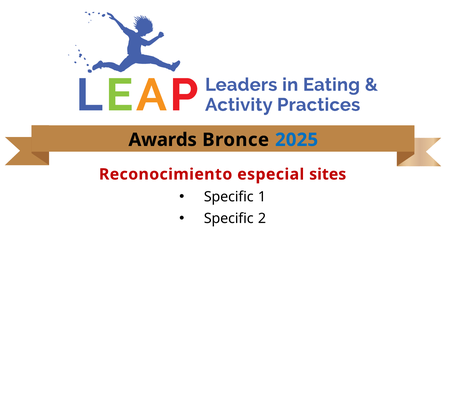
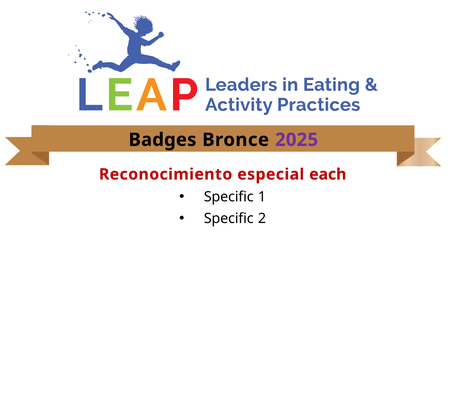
Awards: Awards -> Badges (162, 140)
2025 colour: blue -> purple (297, 140)
sites: sites -> each (328, 174)
